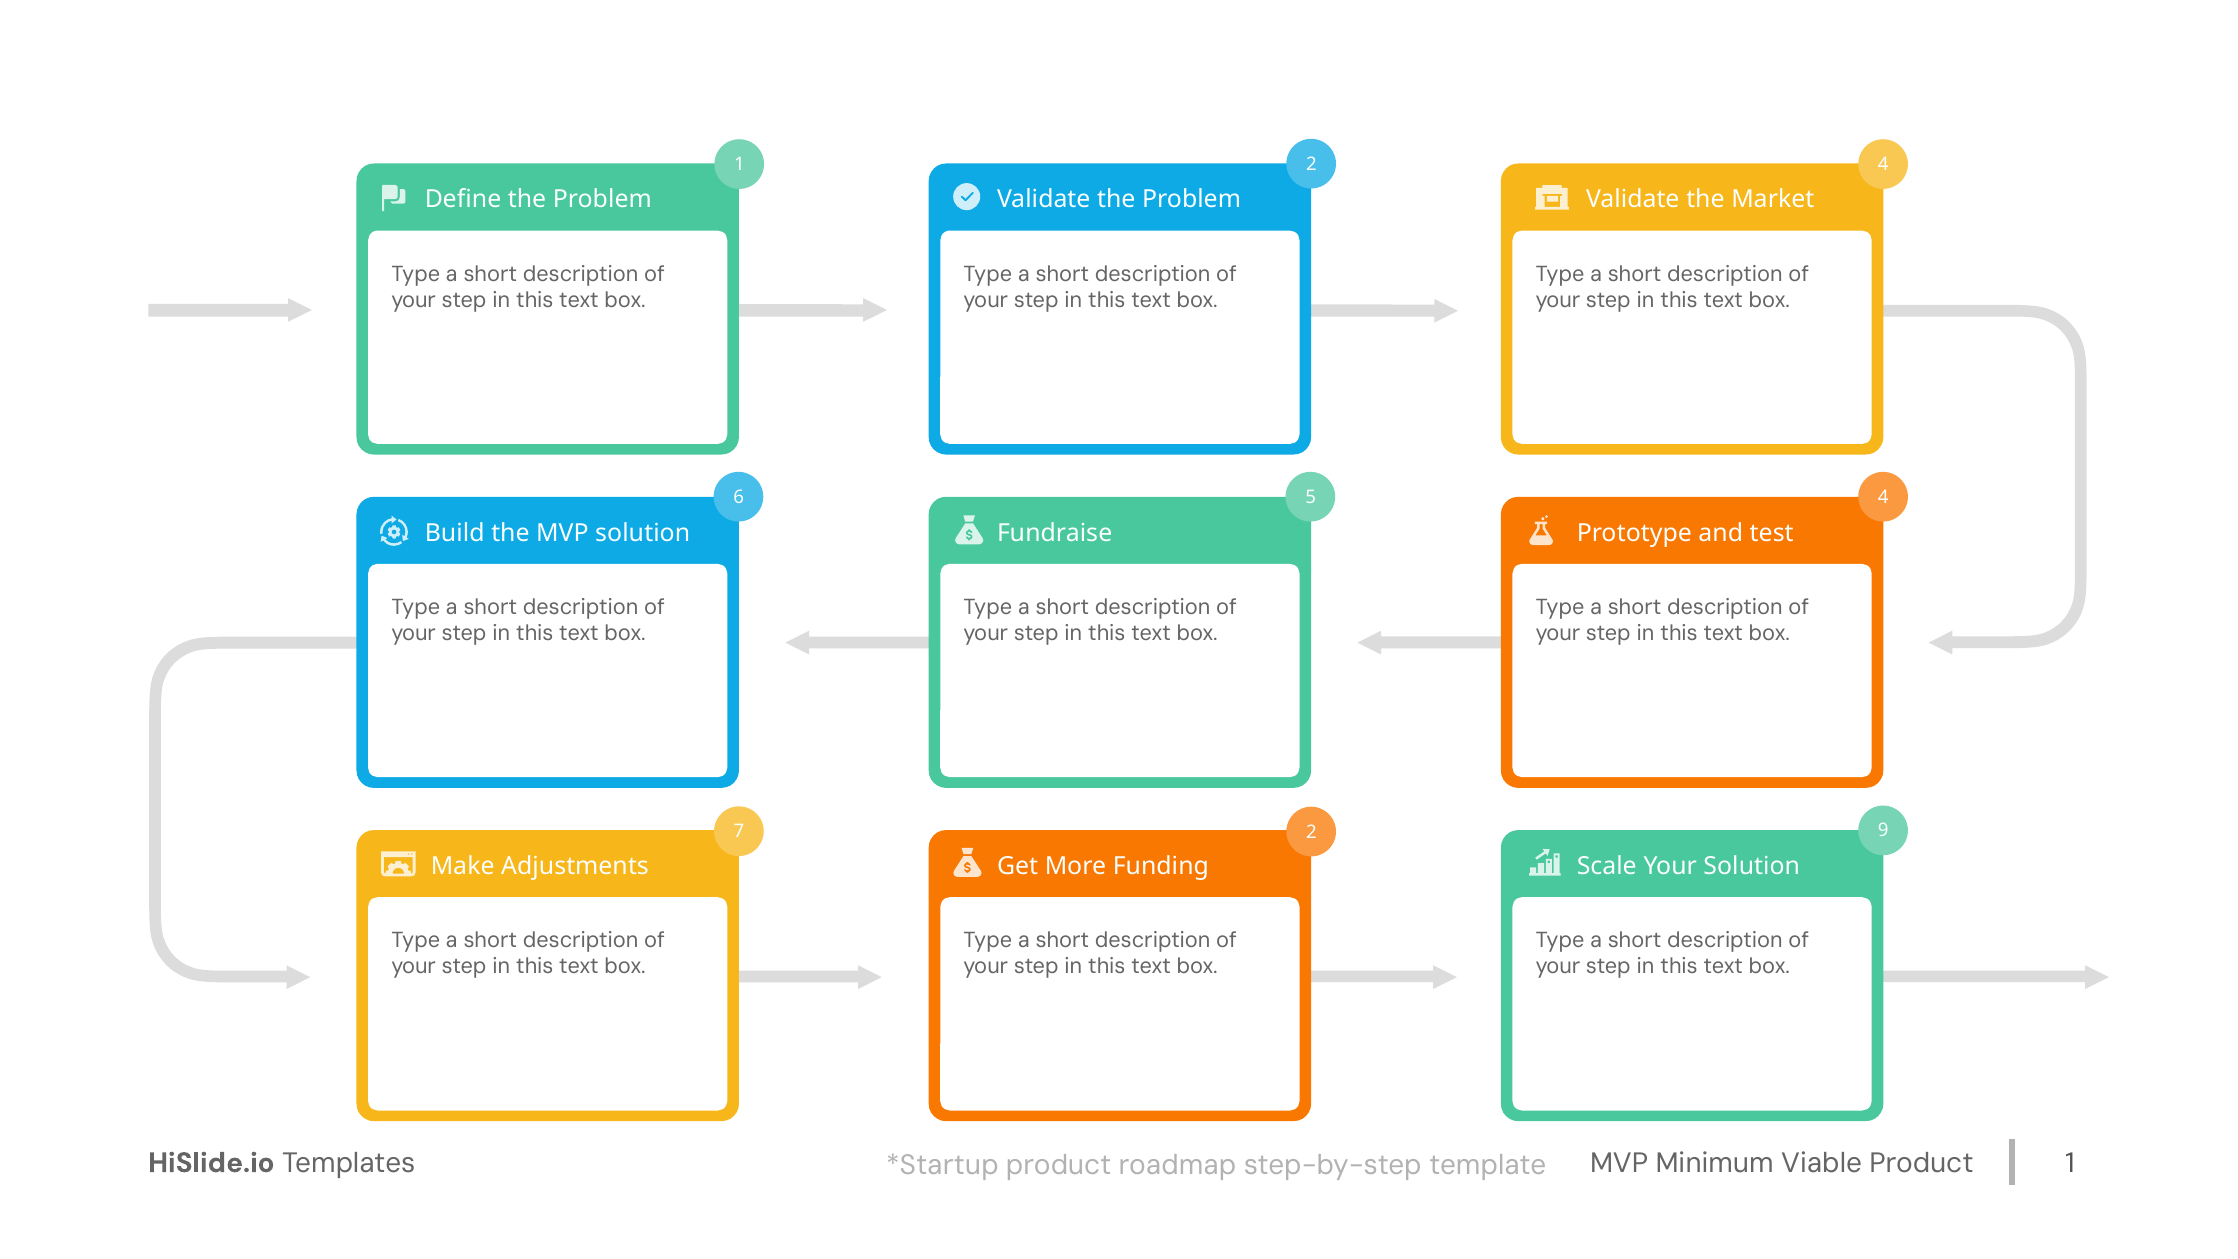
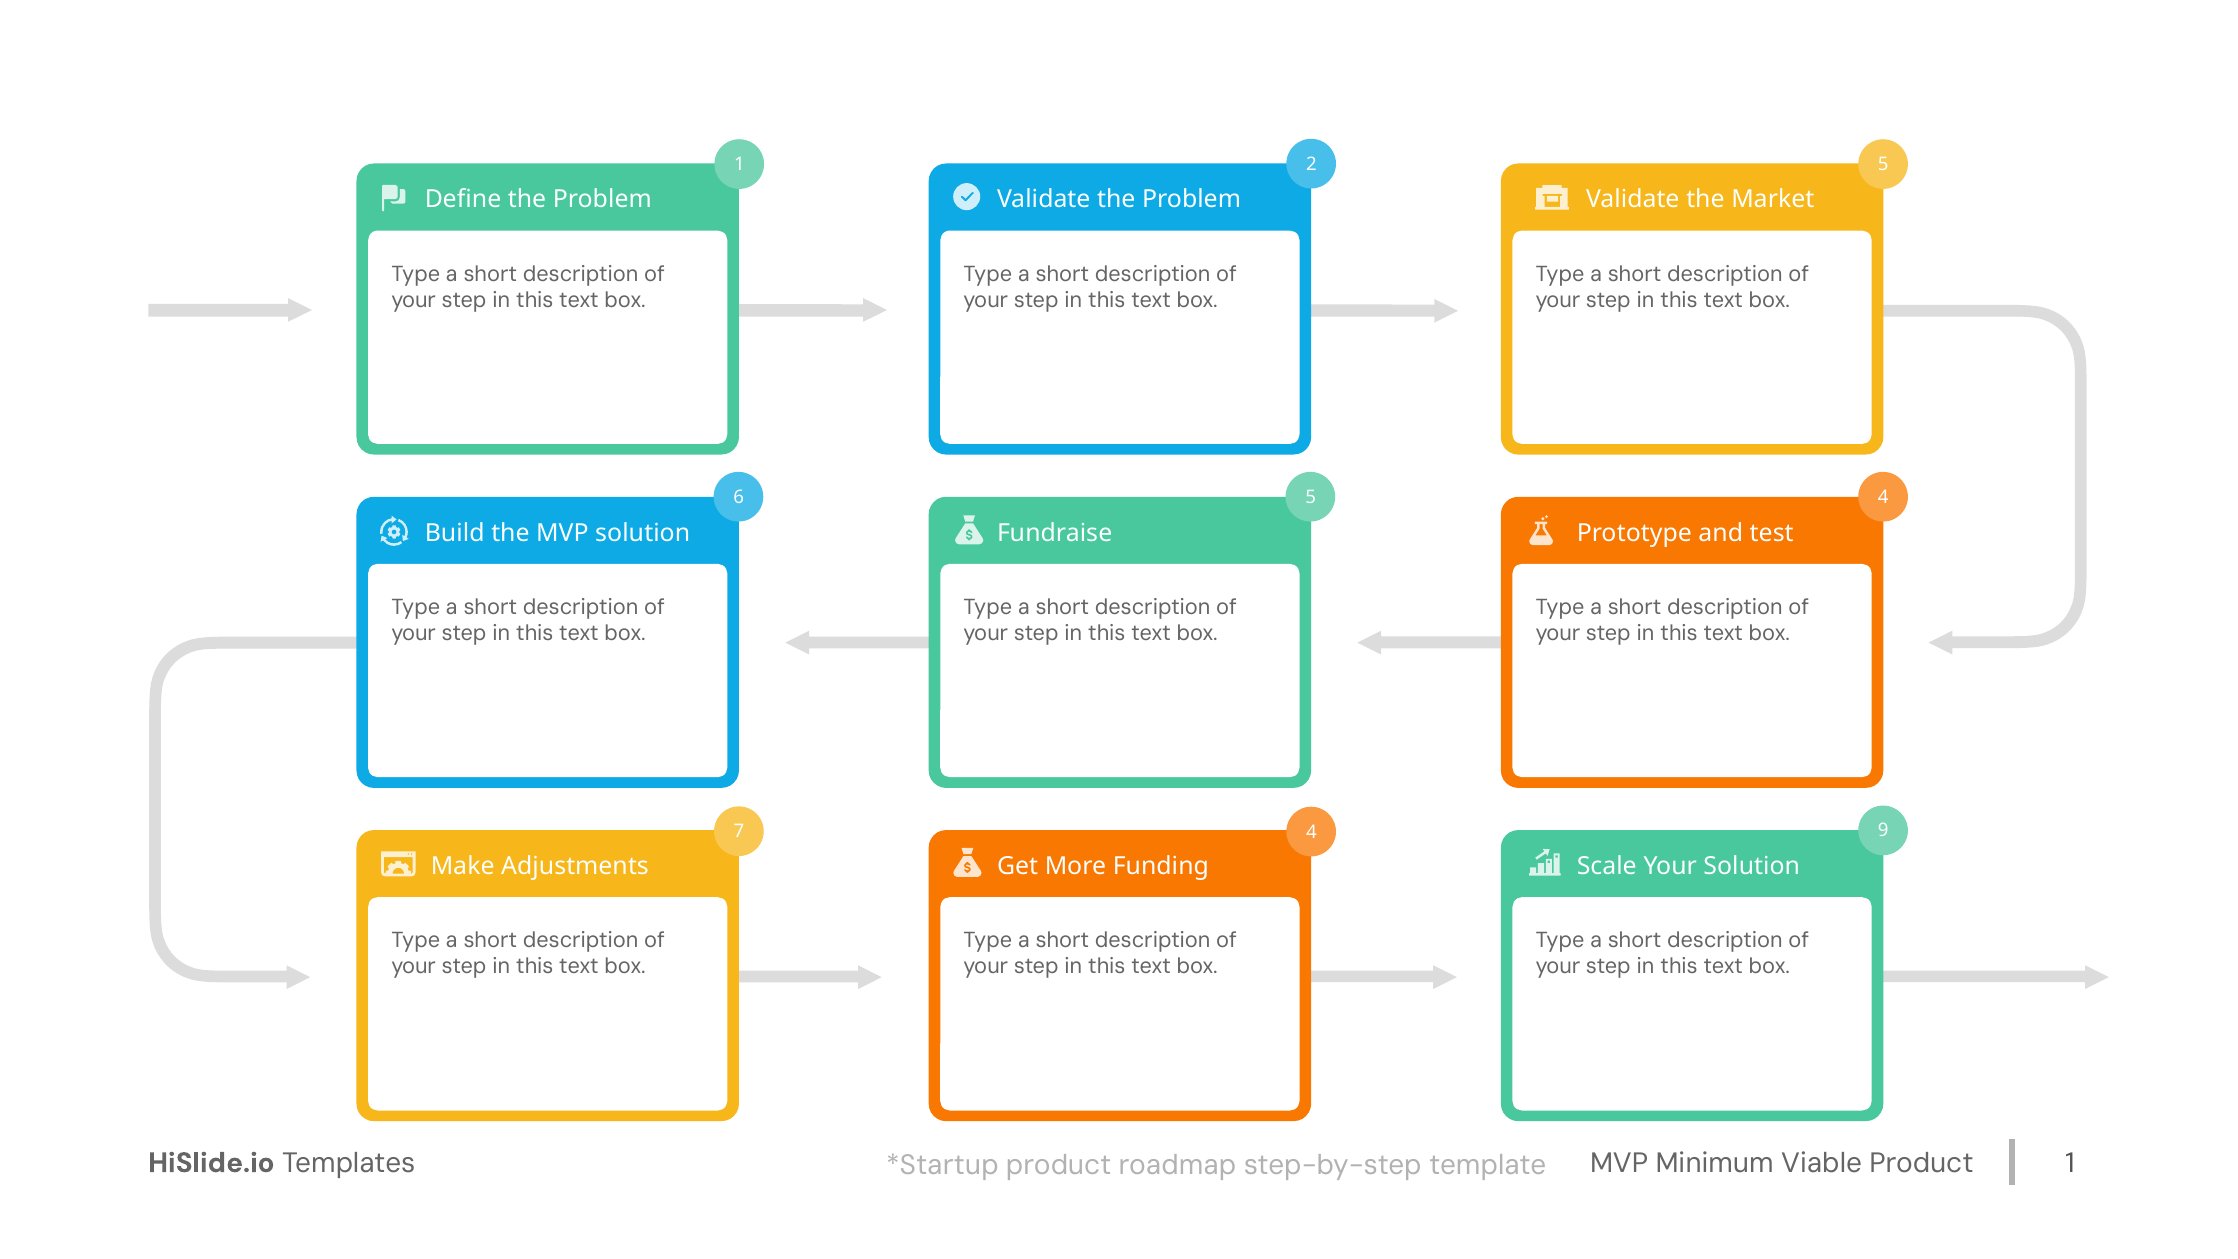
2 4: 4 -> 5 (1883, 164)
7 2: 2 -> 4 (1311, 832)
